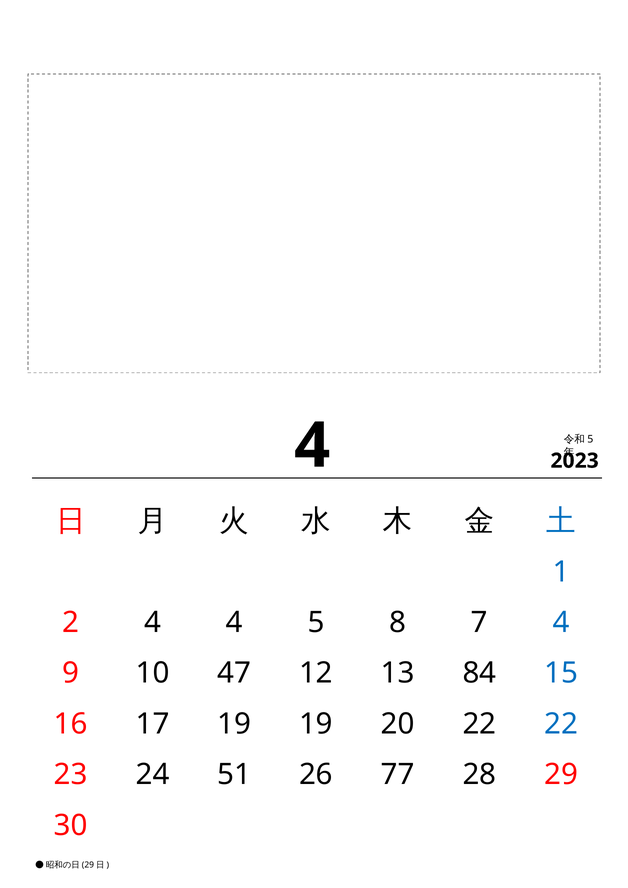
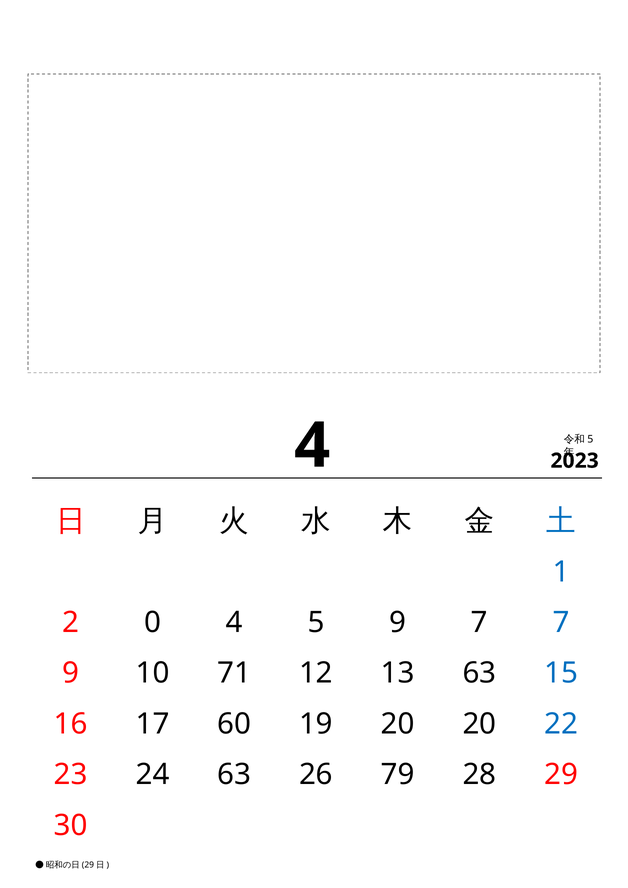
2 4: 4 -> 0 (153, 623)
5 8: 8 -> 9 (398, 623)
7 4: 4 -> 7 (561, 623)
47: 47 -> 71 (234, 673)
13 84: 84 -> 63 (479, 673)
17 19: 19 -> 60 (234, 724)
20 22: 22 -> 20 (479, 724)
24 51: 51 -> 63 (234, 775)
77: 77 -> 79 (398, 775)
